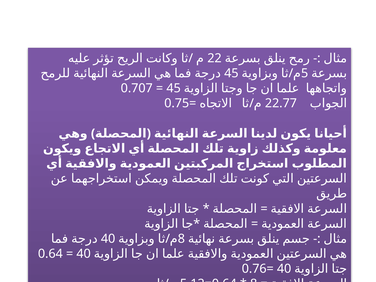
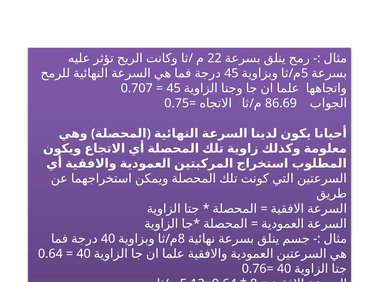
22.77: 22.77 -> 86.69 (281, 103)
